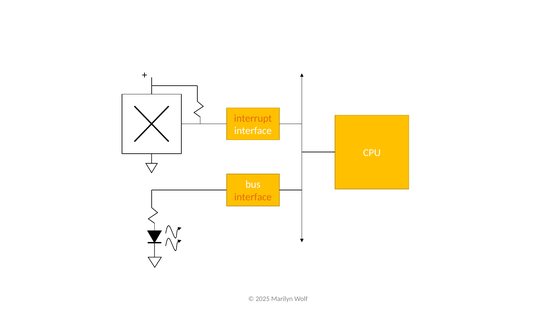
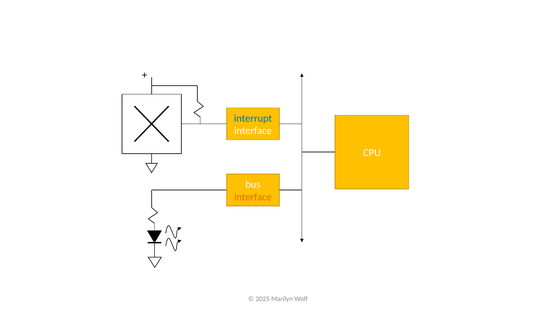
interrupt colour: orange -> blue (253, 118)
